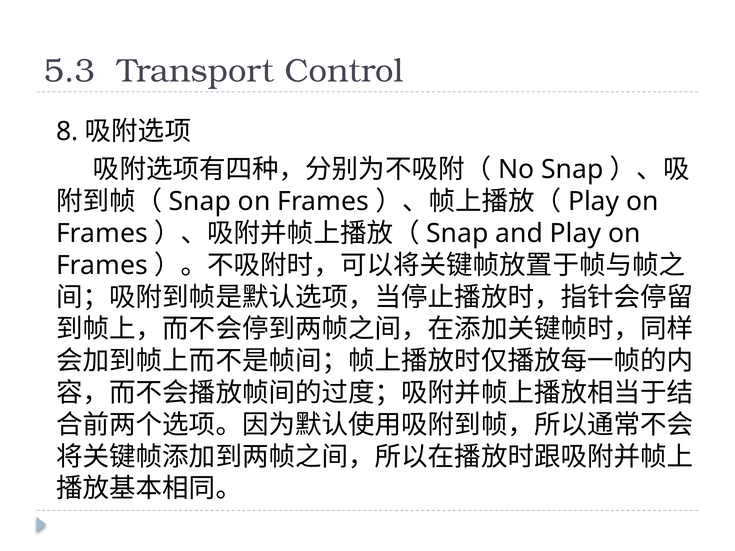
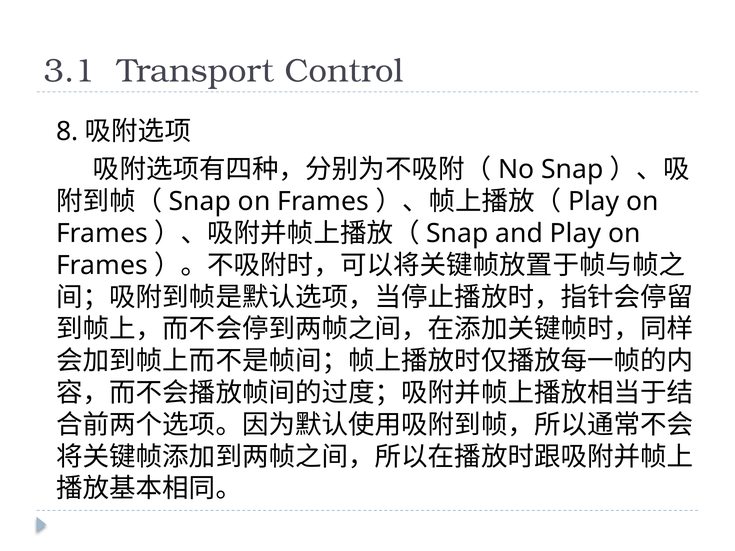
5.3: 5.3 -> 3.1 (69, 71)
